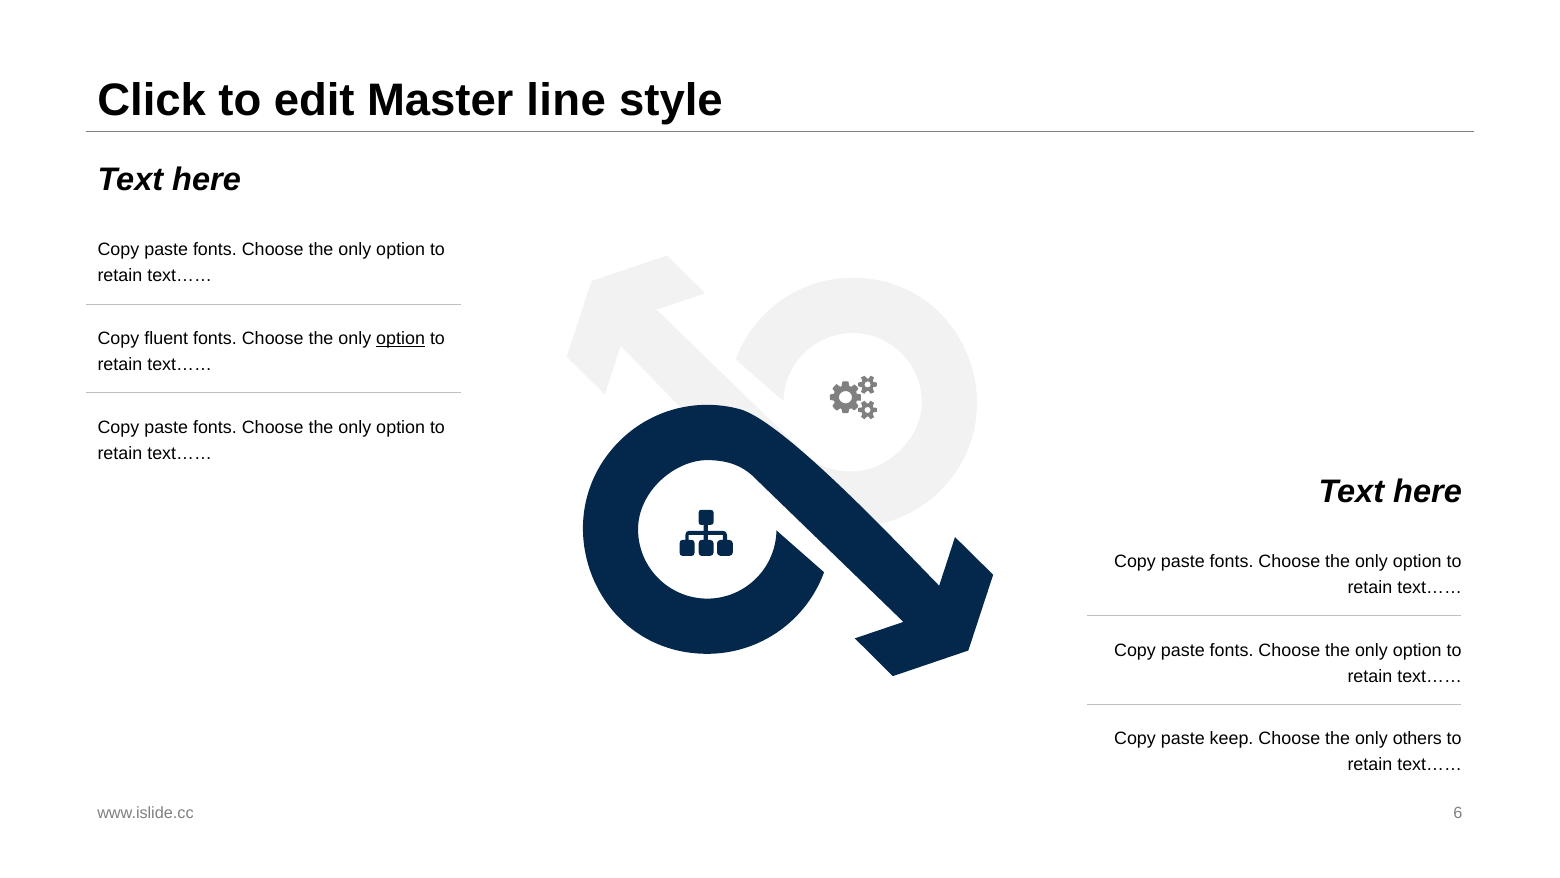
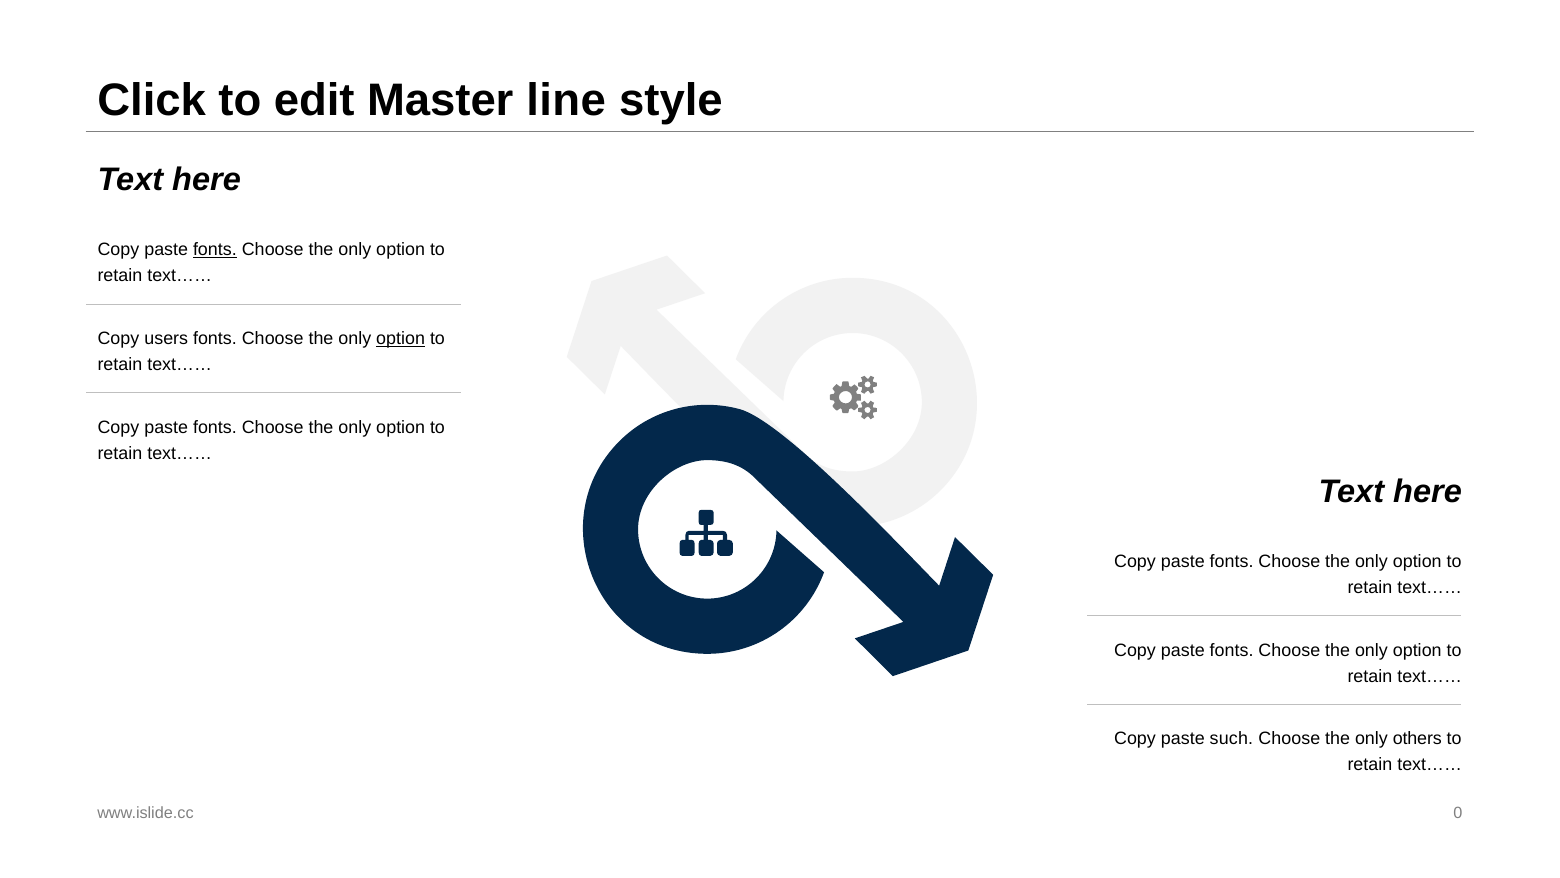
fonts underline: none -> present (215, 250)
fluent: fluent -> users (166, 338)
keep: keep -> such (1231, 739)
6: 6 -> 0 (1458, 813)
